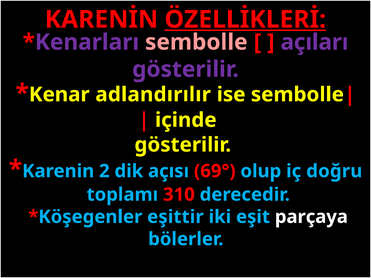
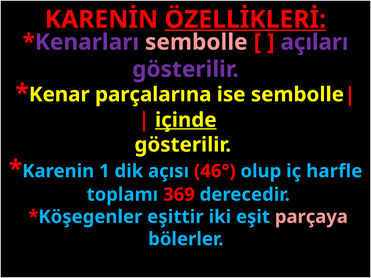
adlandırılır: adlandırılır -> parçalarına (153, 95)
içinde underline: none -> present (186, 120)
2: 2 -> 1 (104, 171)
69°: 69° -> 46° (215, 171)
doğru: doğru -> harfle (334, 171)
310: 310 -> 369 (179, 195)
parçaya colour: white -> pink (311, 217)
